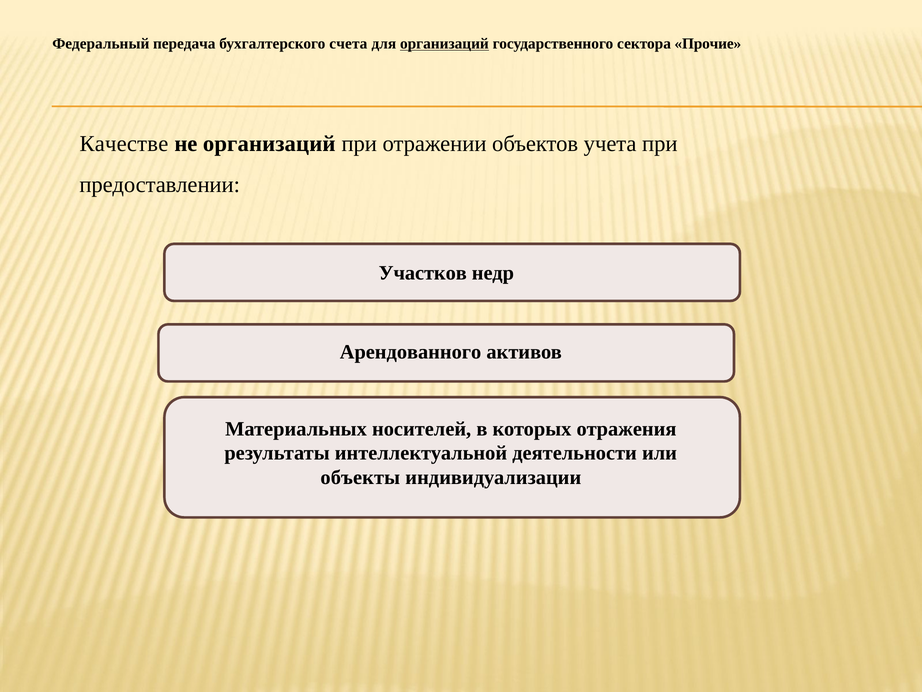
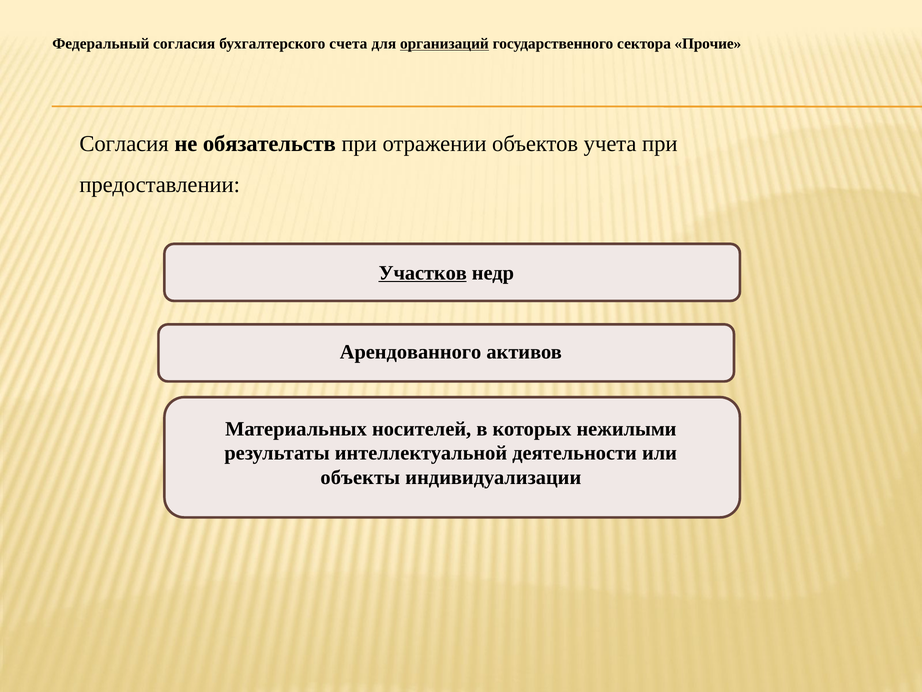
Федеральный передача: передача -> согласия (184, 44)
Качестве: Качестве -> Согласия (124, 144)
не организаций: организаций -> обязательств (269, 144)
Участков underline: none -> present (423, 273)
отражения: отражения -> нежилыми (626, 428)
